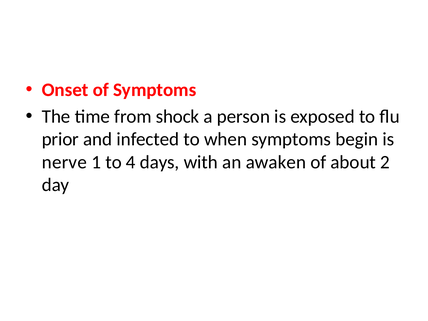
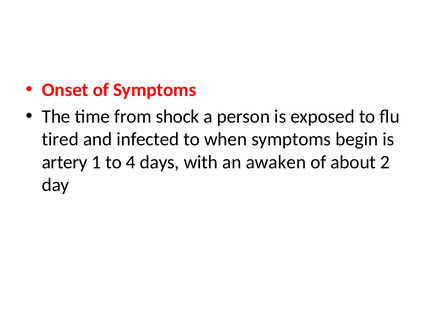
prior: prior -> tired (60, 139)
nerve: nerve -> artery (65, 162)
